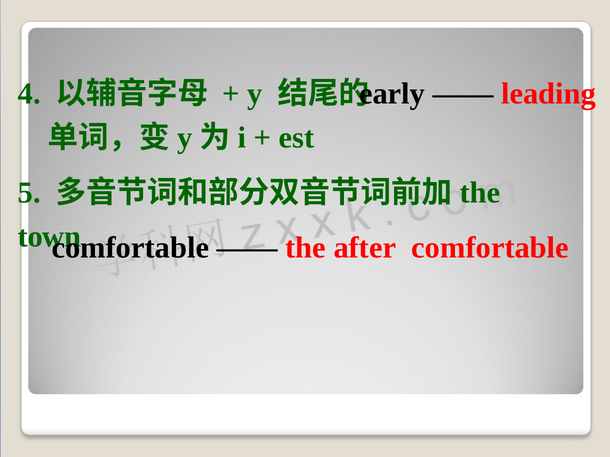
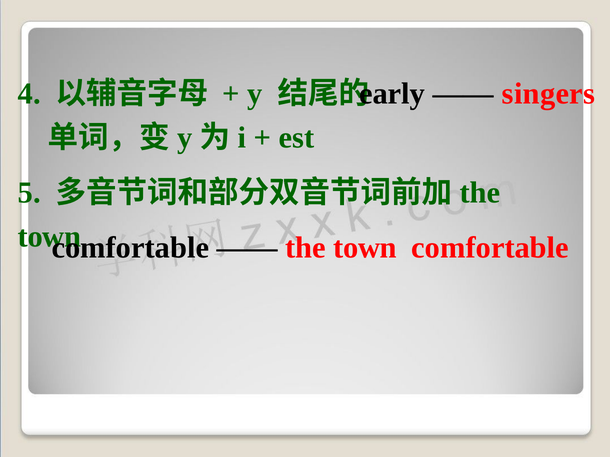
leading: leading -> singers (548, 94)
after: after -> town (365, 248)
